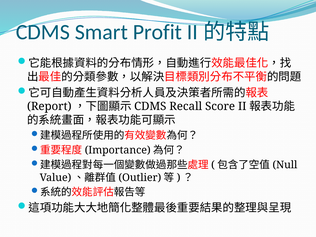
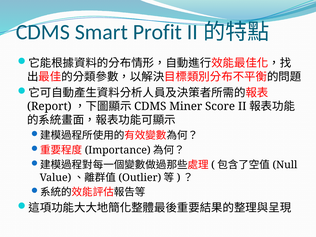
Recall: Recall -> Miner (186, 106)
